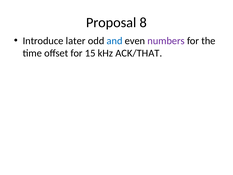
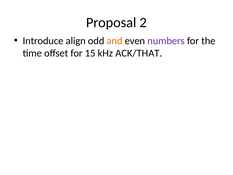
8: 8 -> 2 (143, 23)
later: later -> align (76, 41)
and colour: blue -> orange (115, 41)
